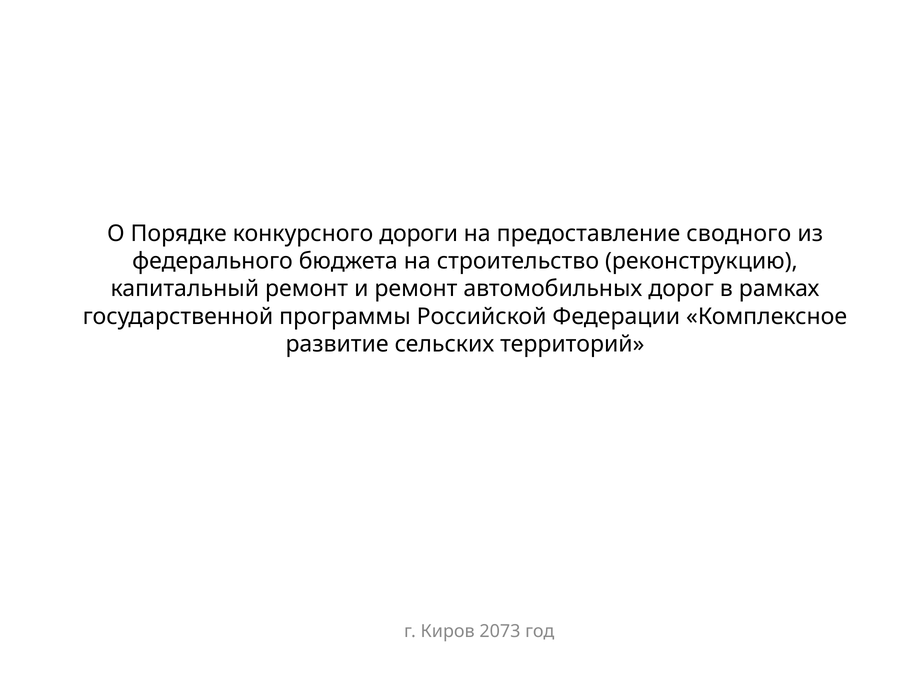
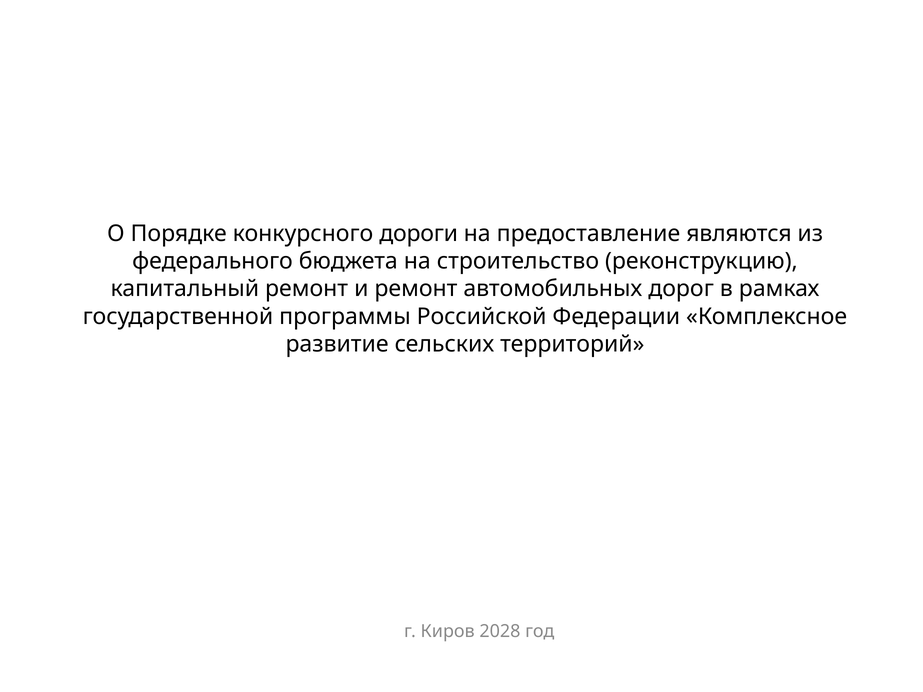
сводного: сводного -> являются (739, 233)
2073: 2073 -> 2028 (500, 632)
